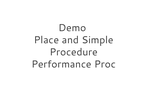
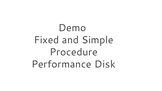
Place: Place -> Fixed (46, 40)
Proc: Proc -> Disk (105, 64)
